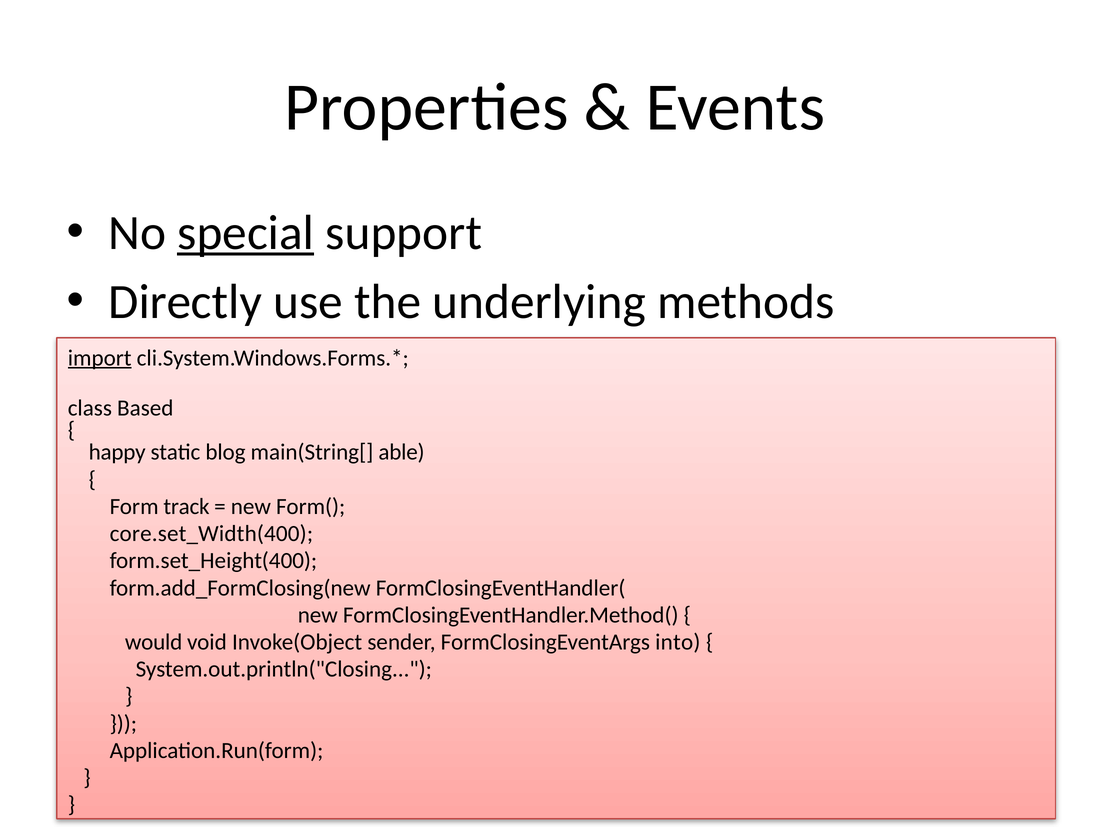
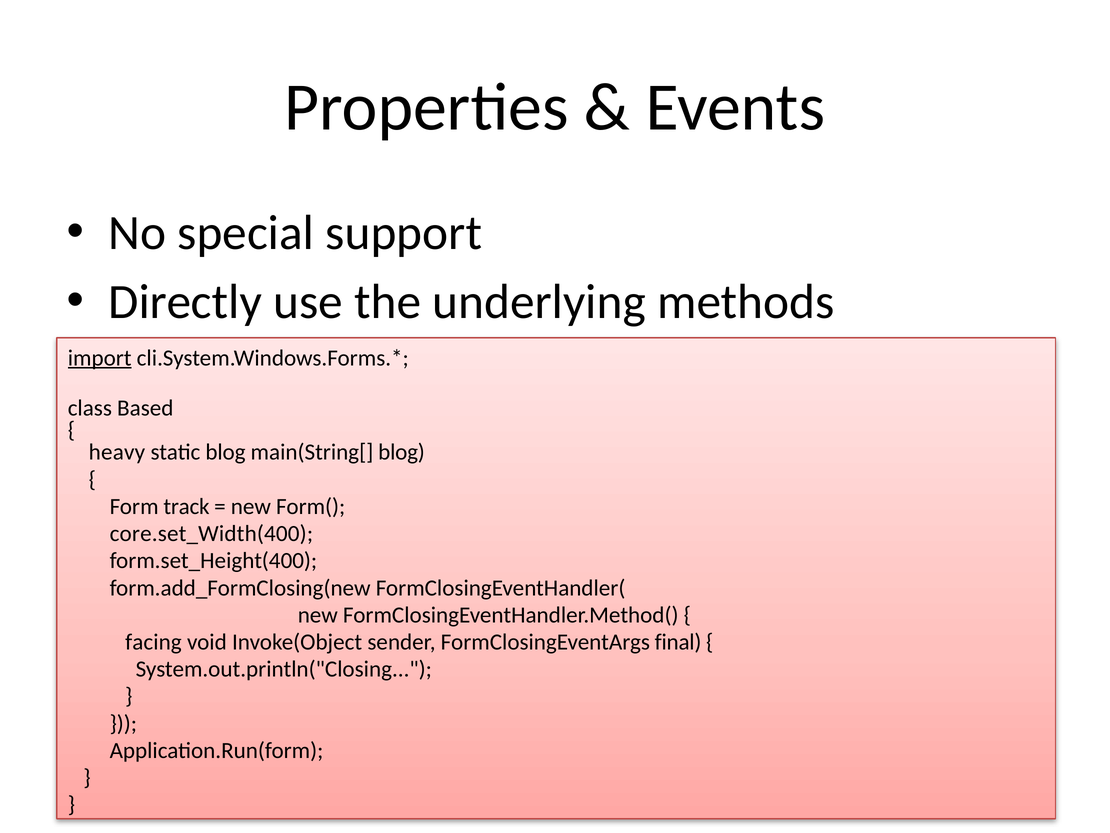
special underline: present -> none (246, 233)
happy: happy -> heavy (117, 452)
main(String[ able: able -> blog (402, 452)
would: would -> facing (153, 642)
into: into -> final (678, 642)
